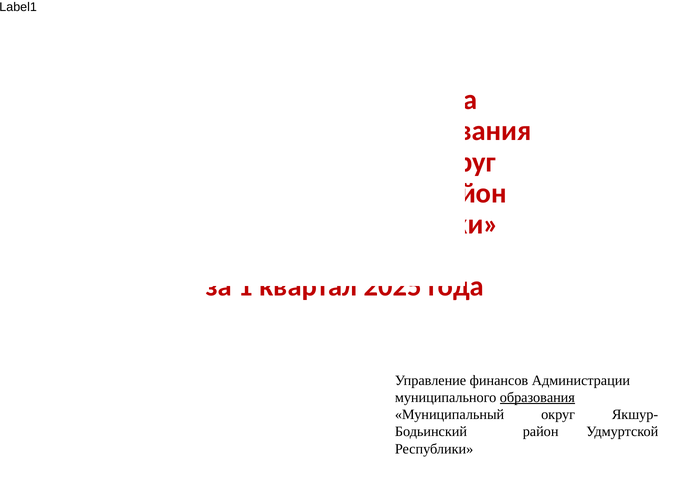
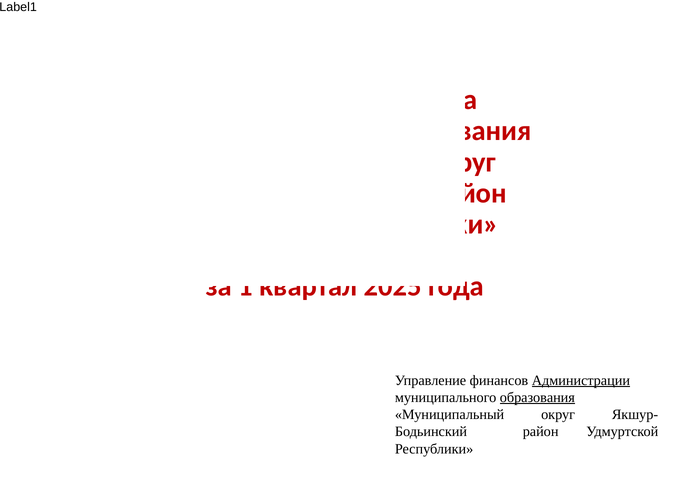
Администрации underline: none -> present (581, 380)
